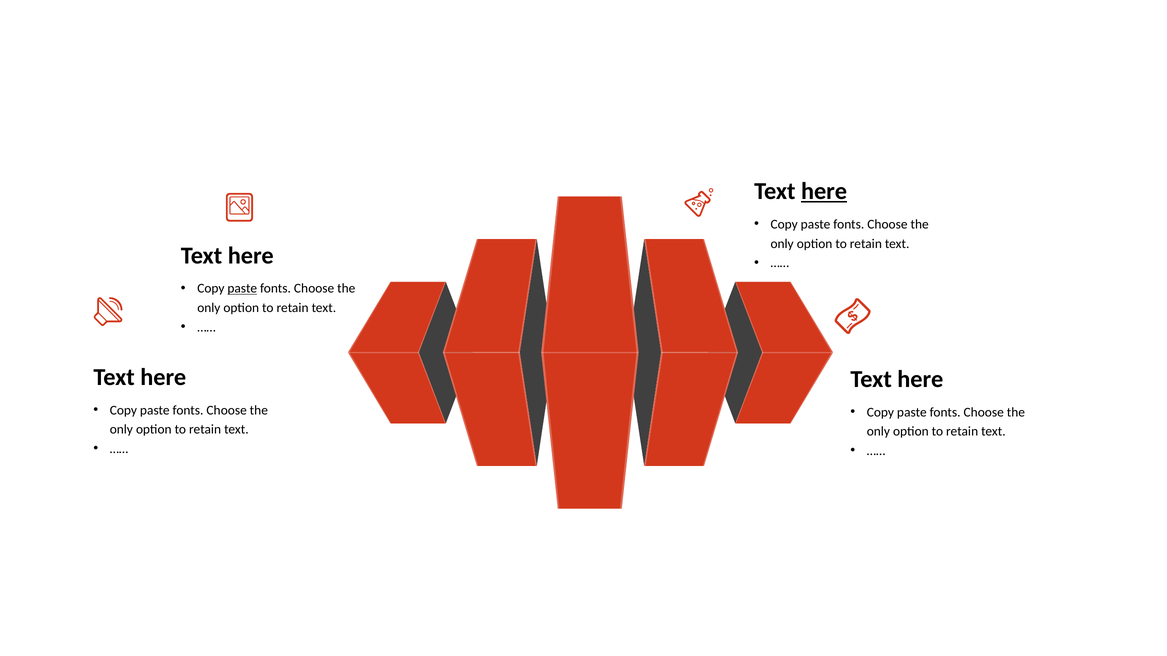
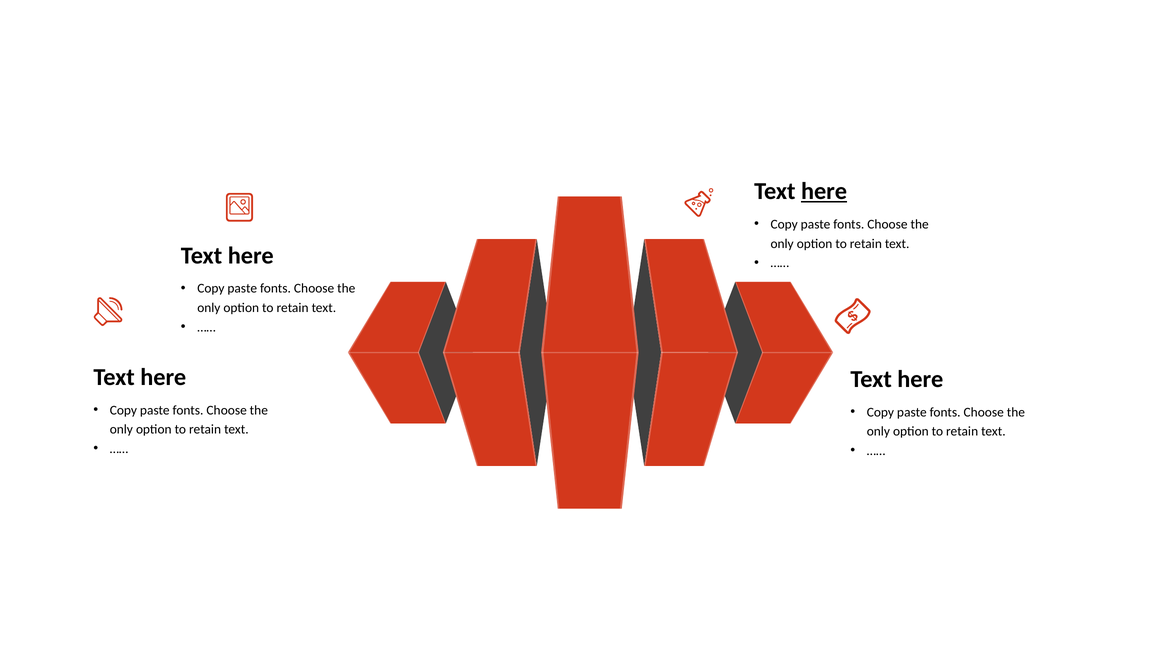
paste underline: present -> none (242, 289)
